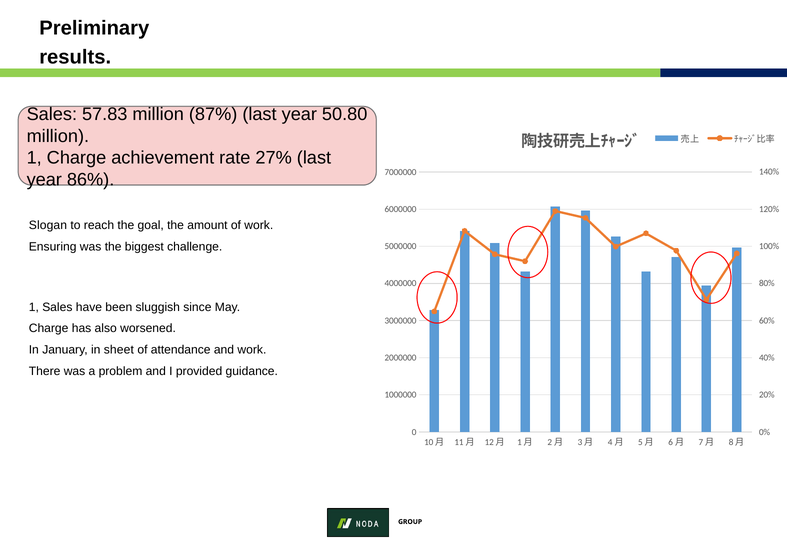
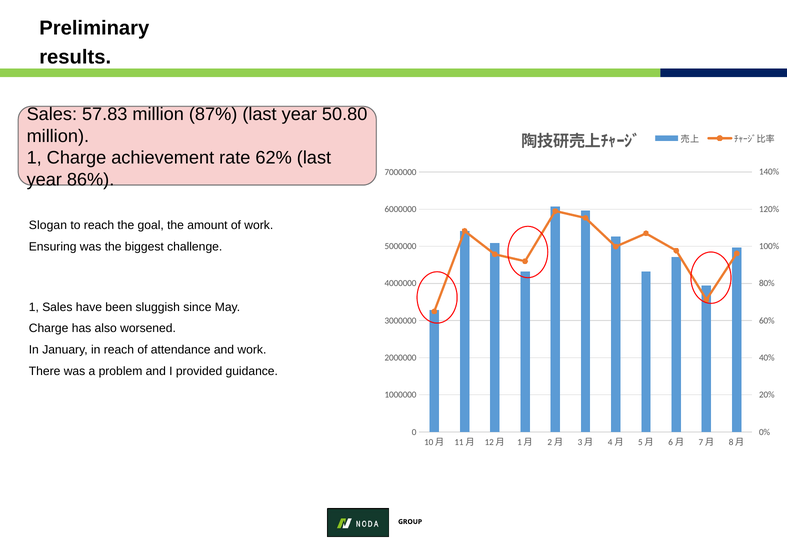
27%: 27% -> 62% (274, 158)
in sheet: sheet -> reach (119, 350)
